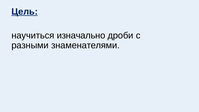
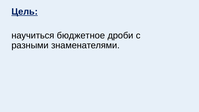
изначально: изначально -> бюджетное (81, 35)
